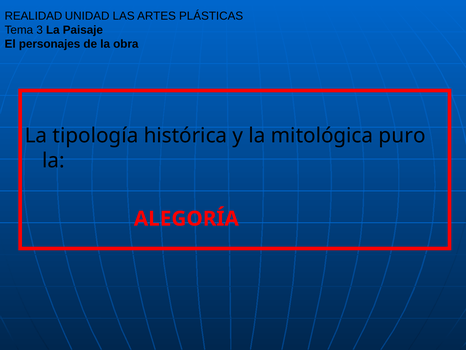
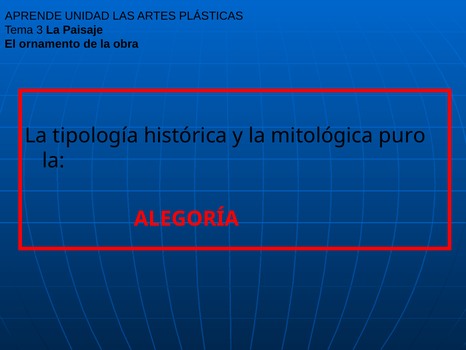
REALIDAD: REALIDAD -> APRENDE (33, 16)
personajes: personajes -> ornamento (50, 44)
